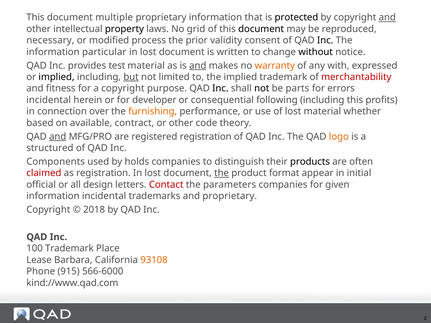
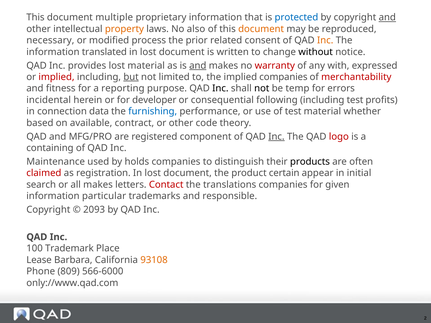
protected colour: black -> blue (296, 17)
property colour: black -> orange (124, 29)
grid: grid -> also (196, 29)
document colour: black -> orange (261, 29)
validity: validity -> related (226, 40)
Inc colour: black -> orange (325, 40)
particular: particular -> translated (104, 52)
provides test: test -> lost (117, 66)
warranty colour: orange -> red (275, 66)
implied colour: black -> red (56, 77)
implied trademark: trademark -> companies (283, 77)
a copyright: copyright -> reporting (123, 89)
parts: parts -> temp (297, 89)
including this: this -> test (355, 100)
over: over -> data (99, 112)
furnishing colour: orange -> blue (153, 112)
of lost: lost -> test (293, 112)
and underline: present -> none (58, 137)
registered registration: registration -> component (206, 137)
Inc underline: none -> present (276, 137)
logo colour: orange -> red (339, 137)
structured: structured -> containing (50, 148)
Components: Components -> Maintenance (56, 162)
the underline: present -> none (222, 173)
format: format -> certain (284, 173)
official: official -> search (41, 185)
all design: design -> makes (98, 185)
parameters: parameters -> translations (230, 185)
information incidental: incidental -> particular (104, 196)
and proprietary: proprietary -> responsible (230, 196)
2018: 2018 -> 2093 (94, 210)
915: 915 -> 809 (69, 272)
kind://www.qad.com: kind://www.qad.com -> only://www.qad.com (72, 283)
